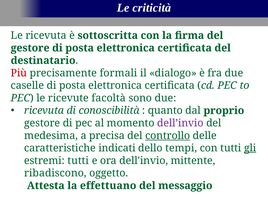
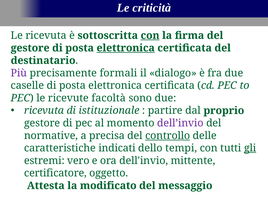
con underline: none -> present (150, 35)
elettronica underline: none -> present (126, 48)
Più colour: red -> purple (19, 73)
conoscibilità: conoscibilità -> istituzionale (109, 111)
quanto: quanto -> partire (165, 111)
medesima: medesima -> normative (51, 136)
estremi tutti: tutti -> vero (78, 161)
ribadiscono: ribadiscono -> certificatore (55, 173)
effettuano: effettuano -> modificato (108, 186)
